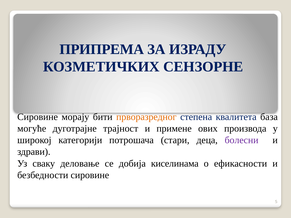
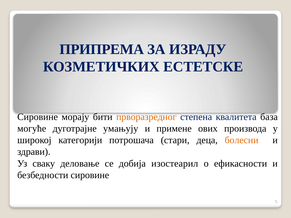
СЕНЗОРНЕ: СЕНЗОРНЕ -> ЕСТЕТСКЕ (203, 67)
трајност: трајност -> умањују (121, 129)
болесни colour: purple -> orange (242, 140)
киселинама: киселинама -> изостеарил (175, 164)
